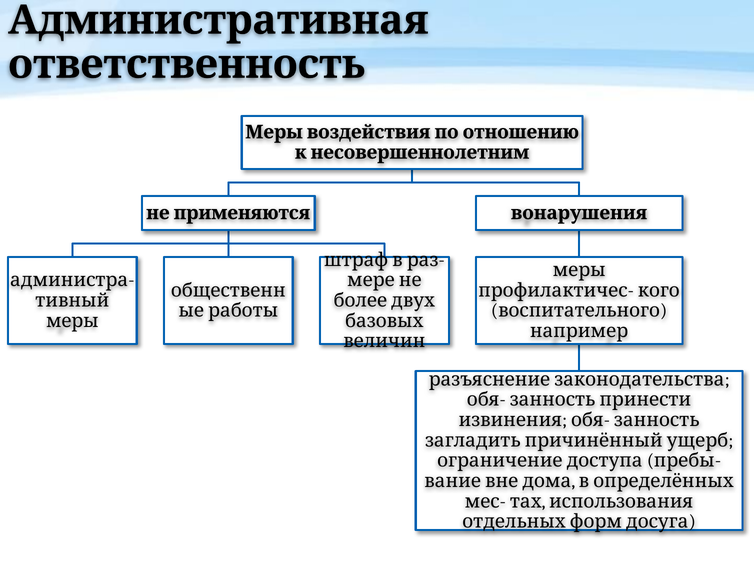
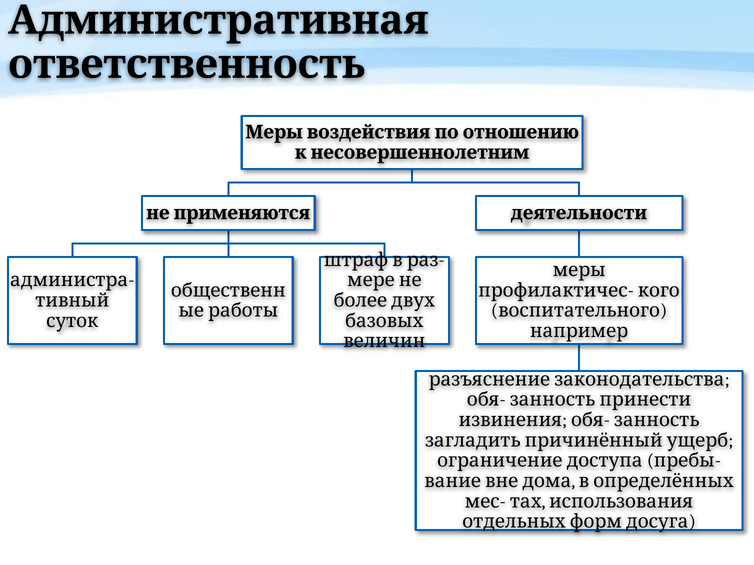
вонарушения: вонарушения -> деятельности (579, 213)
меры: меры -> суток (72, 321)
